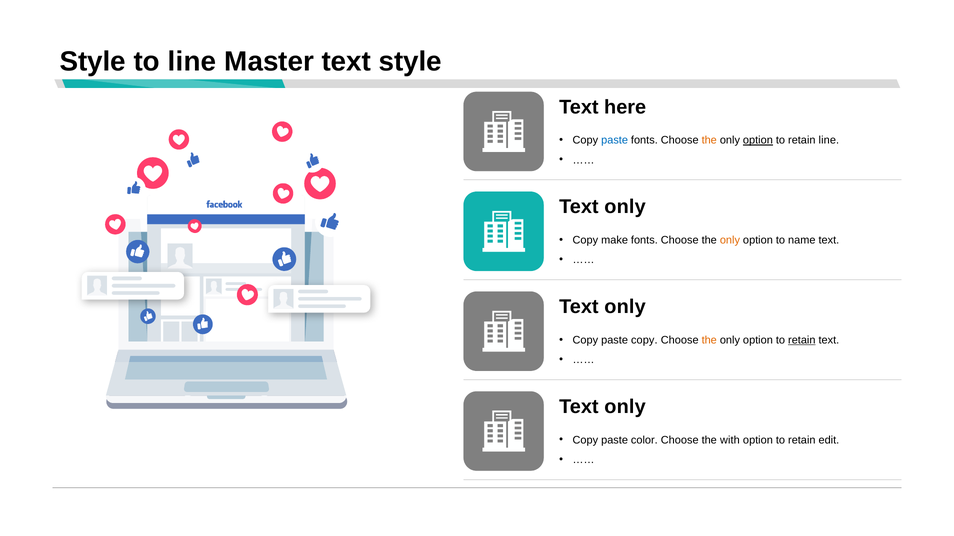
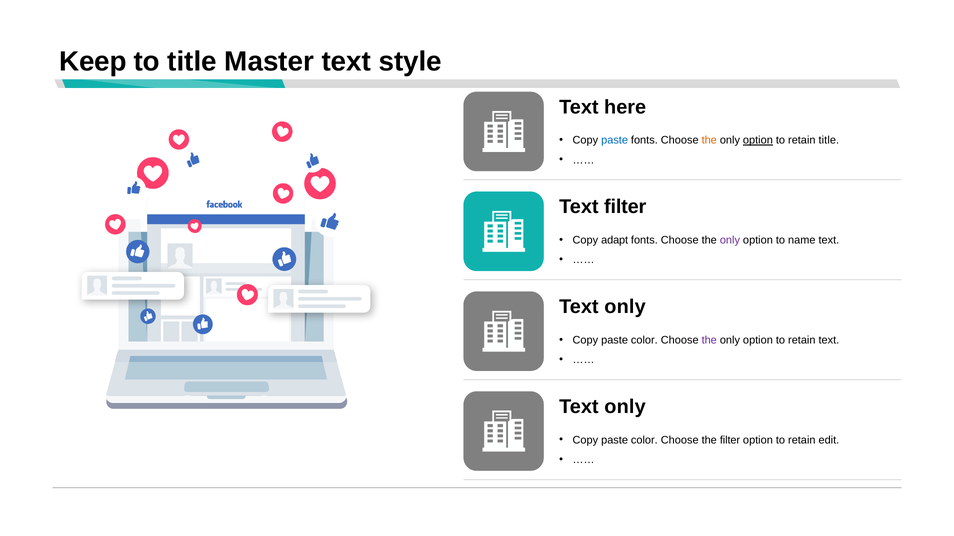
Style: Style -> Keep (93, 62)
to line: line -> title (192, 62)
retain line: line -> title (829, 140)
only: only -> filter (625, 207)
make: make -> adapt (615, 240)
only colour: orange -> purple (730, 240)
copy: copy -> color (644, 340)
the colour: orange -> purple (709, 340)
retain underline: present -> none (802, 340)
the with: with -> filter (730, 440)
